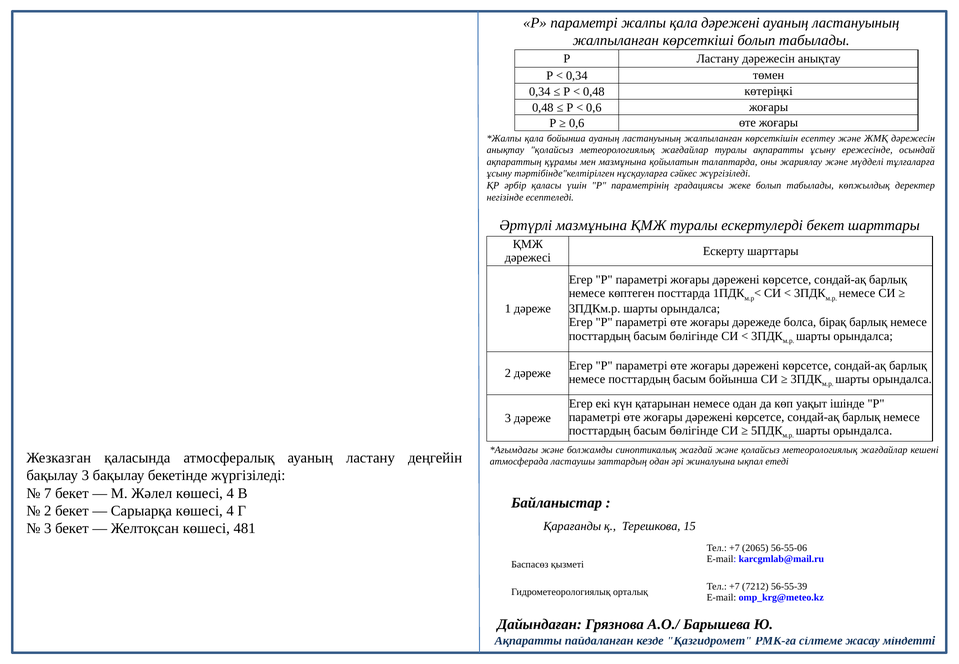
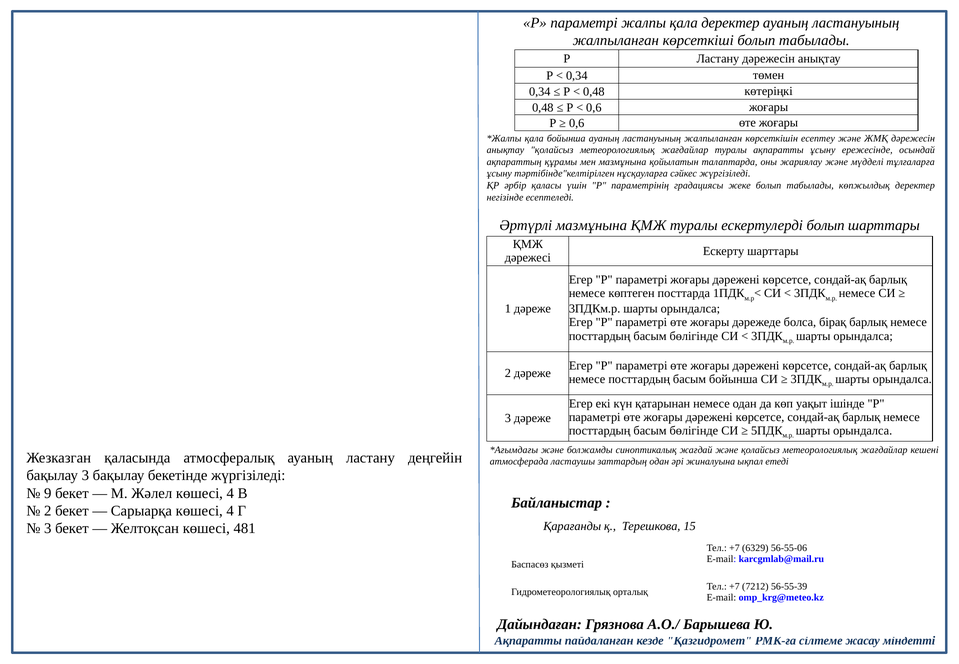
қала дәрежені: дәрежені -> деректер (730, 23)
ескертулерді бекет: бекет -> болып (826, 225)
7: 7 -> 9 (48, 493)
2065: 2065 -> 6329 (755, 548)
